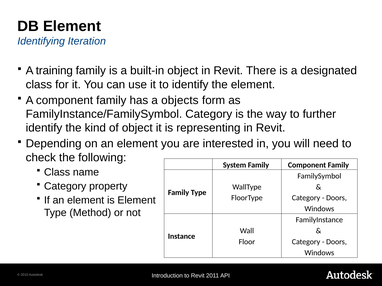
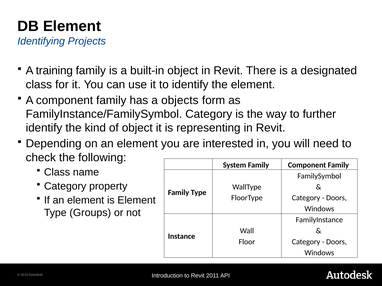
Iteration: Iteration -> Projects (87, 41)
Method: Method -> Groups (90, 213)
